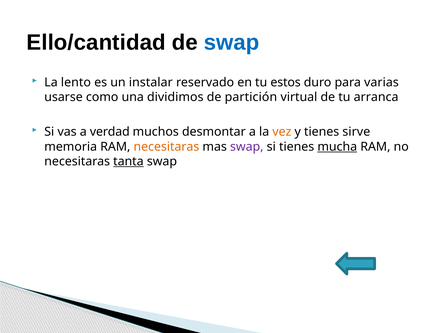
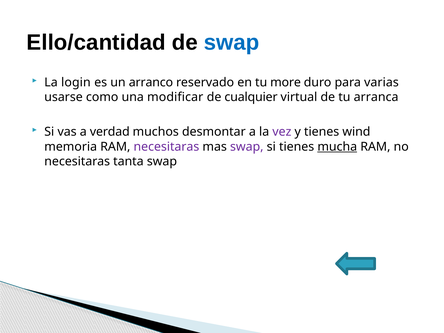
lento: lento -> login (76, 82)
instalar: instalar -> arranco (151, 82)
estos: estos -> more (286, 82)
dividimos: dividimos -> modificar (175, 97)
partición: partición -> cualquier (251, 97)
vez colour: orange -> purple (282, 132)
sirve: sirve -> wind (356, 132)
necesitaras colour: orange -> purple (166, 147)
tanta underline: present -> none (128, 161)
